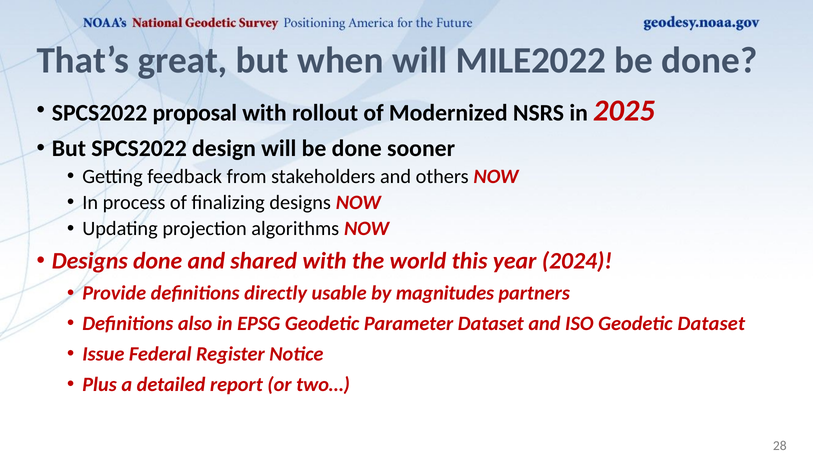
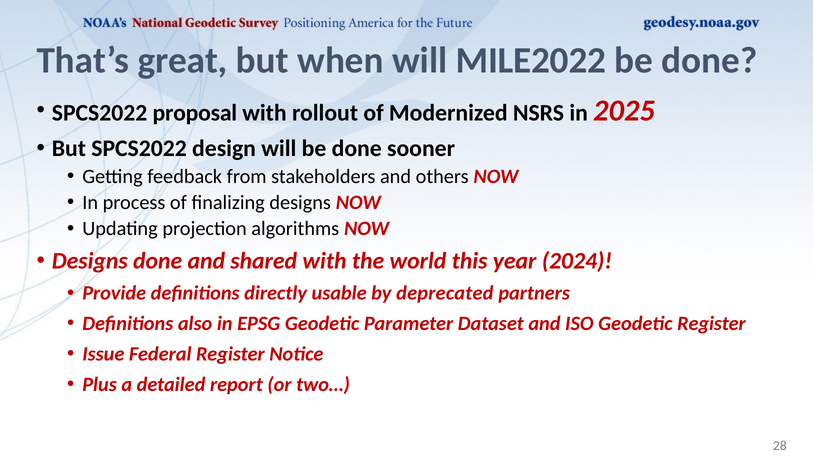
magnitudes: magnitudes -> deprecated (445, 293)
Geodetic Dataset: Dataset -> Register (711, 324)
